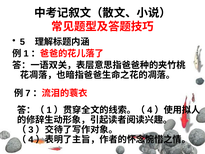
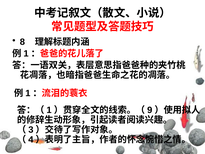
5: 5 -> 8 (23, 42)
7: 7 -> 1 (28, 93)
4: 4 -> 9 (150, 110)
